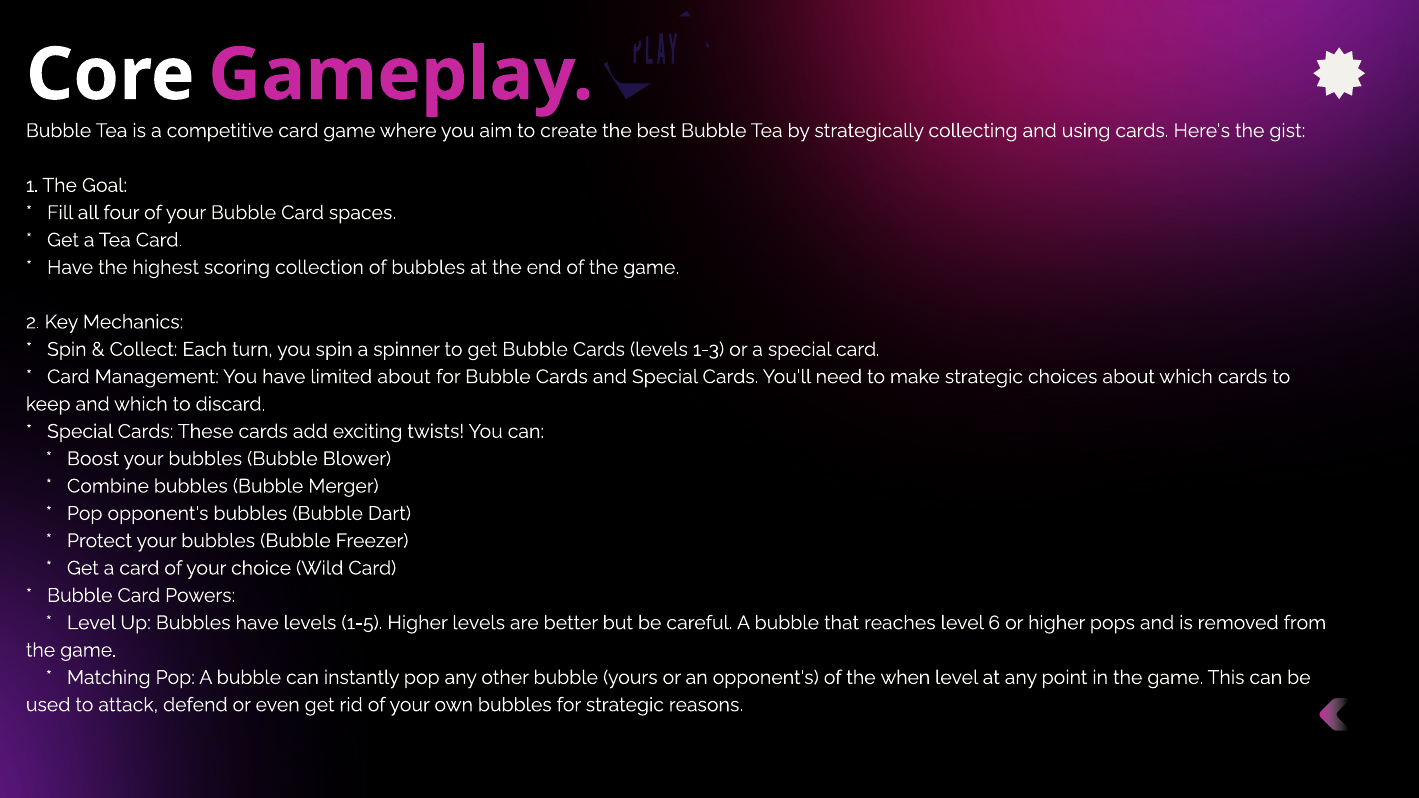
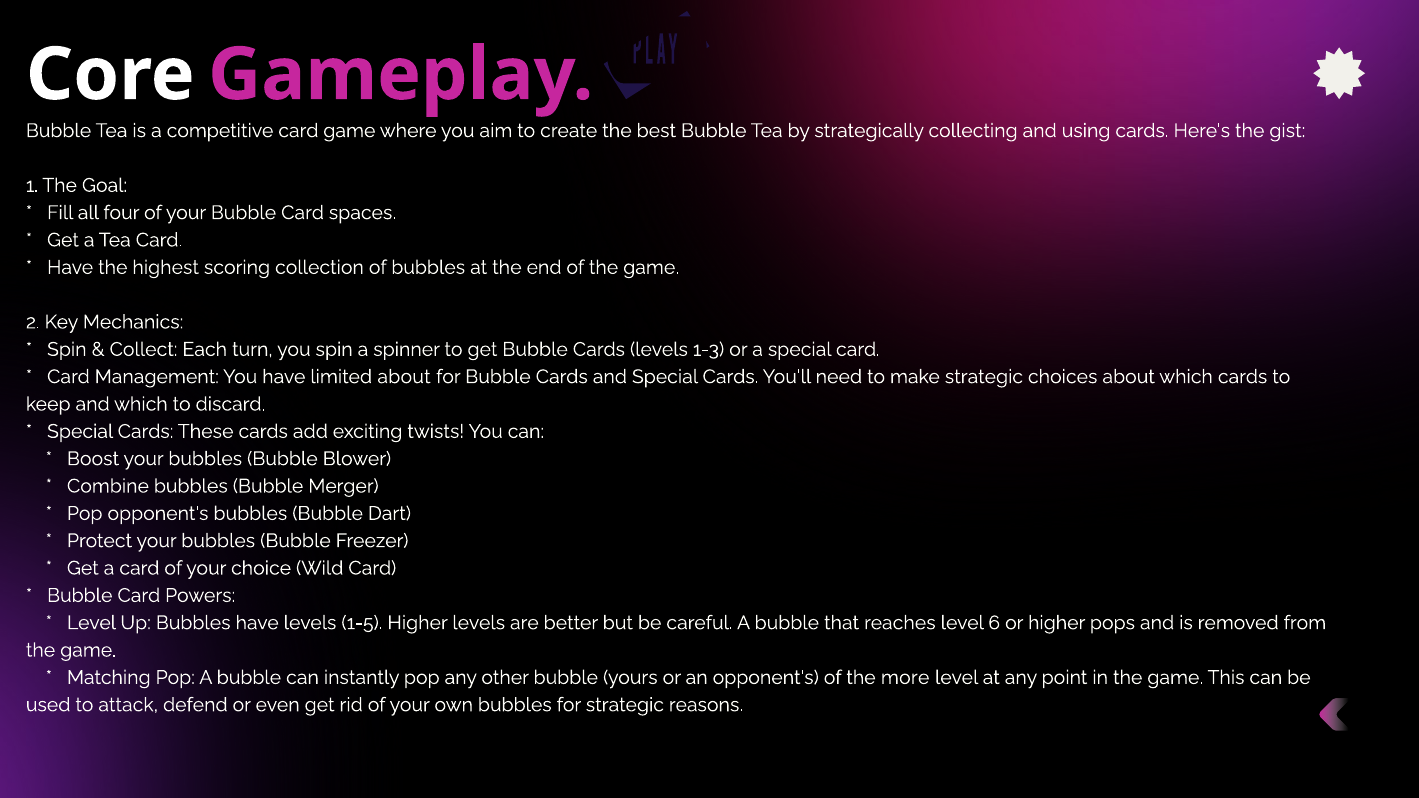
when: when -> more (905, 678)
